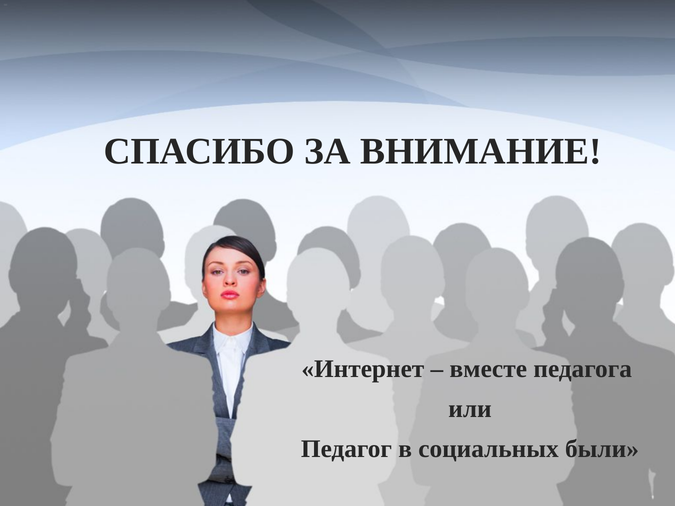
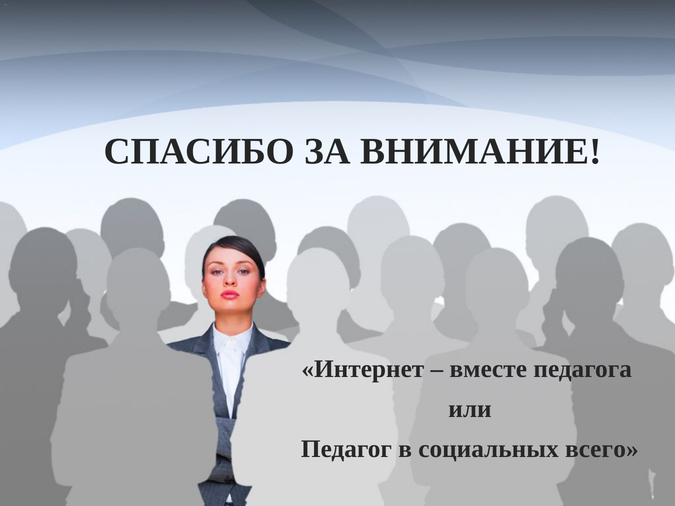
были: были -> всего (602, 449)
